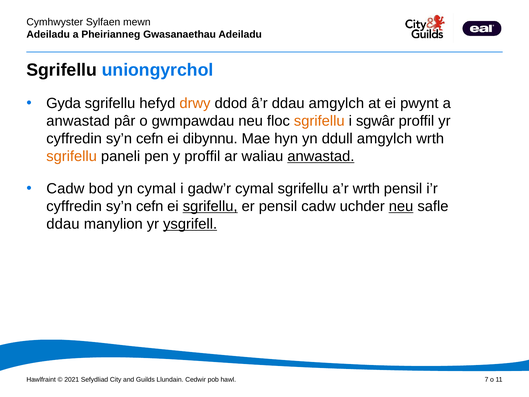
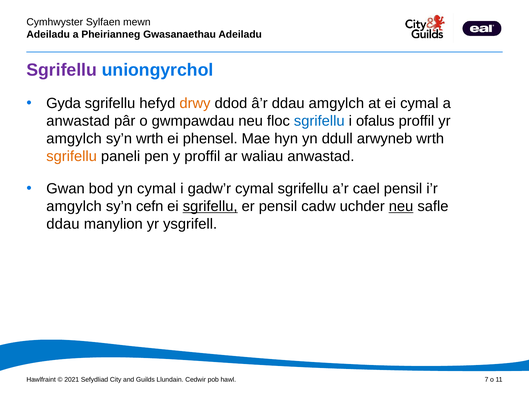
Sgrifellu colour: black -> purple (62, 70)
ei pwynt: pwynt -> cymal (419, 103)
sgrifellu colour: orange -> blue (319, 121)
sgwâr: sgwâr -> ofalus (375, 121)
cyffredin: cyffredin -> amgylch (74, 139)
cefn: cefn -> wrth (150, 139)
dibynnu: dibynnu -> phensel (210, 139)
ddull amgylch: amgylch -> arwyneb (385, 139)
anwastad underline: present -> none (321, 156)
Cadw: Cadw -> Gwan (65, 189)
a’r wrth: wrth -> cael (366, 189)
cyffredin: cyffredin -> amgylch (74, 206)
ysgrifell underline: present -> none (190, 224)
